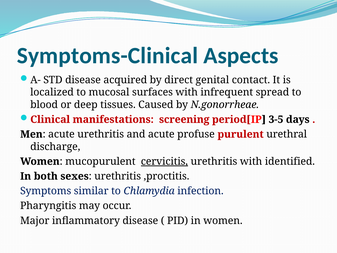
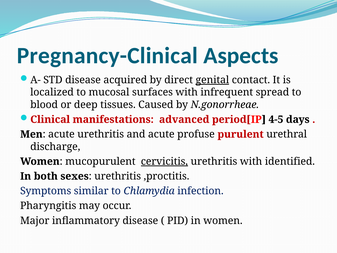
Symptoms-Clinical: Symptoms-Clinical -> Pregnancy-Clinical (107, 56)
genital underline: none -> present (212, 80)
screening: screening -> advanced (184, 119)
3-5: 3-5 -> 4-5 (276, 119)
